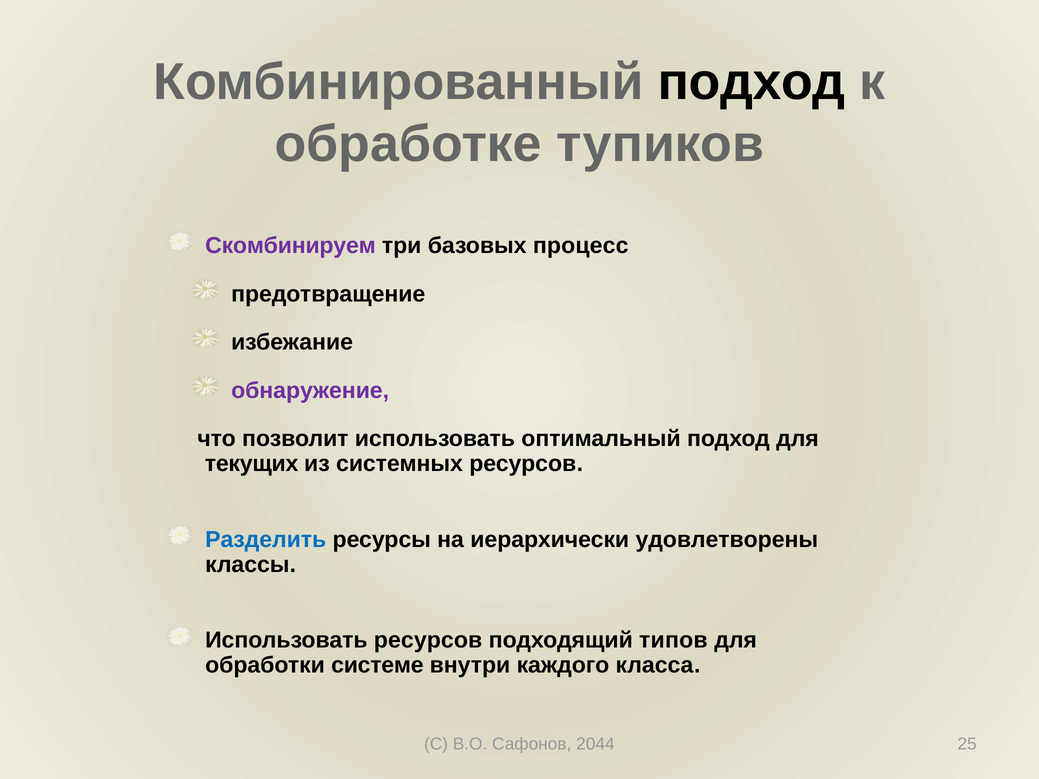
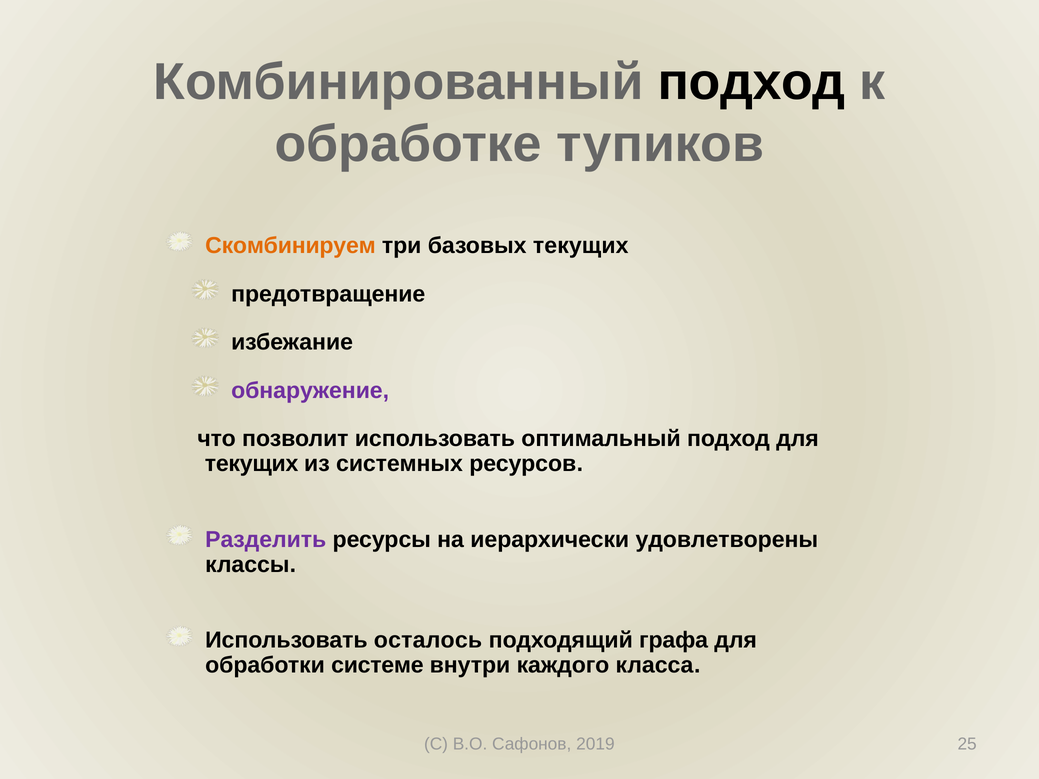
Скомбинируем colour: purple -> orange (290, 246)
базовых процесс: процесс -> текущих (581, 246)
Разделить colour: blue -> purple (266, 540)
Использовать ресурсов: ресурсов -> осталось (428, 641)
типов: типов -> графа (674, 641)
2044: 2044 -> 2019 (595, 744)
